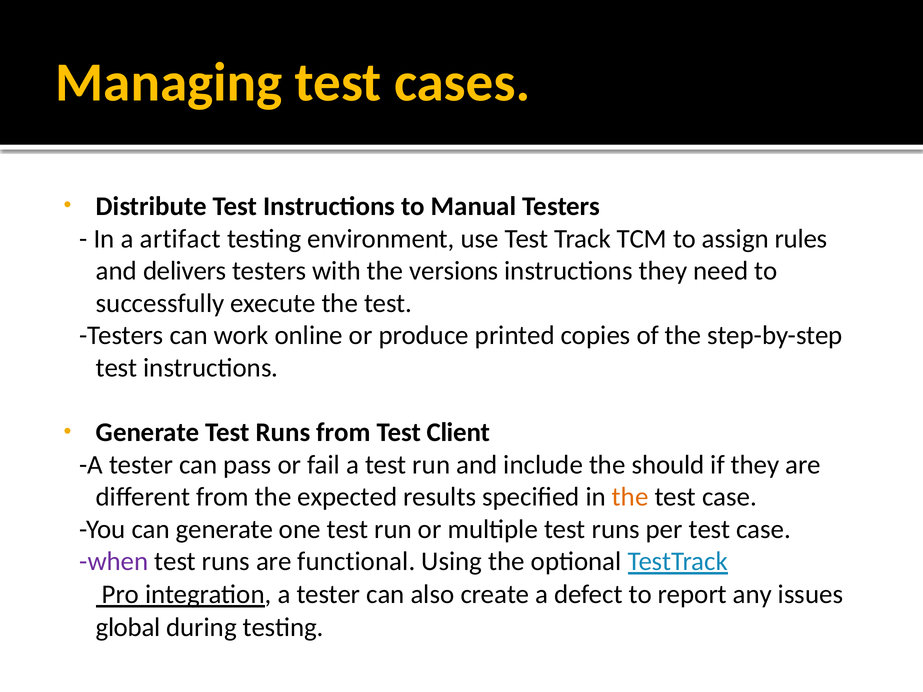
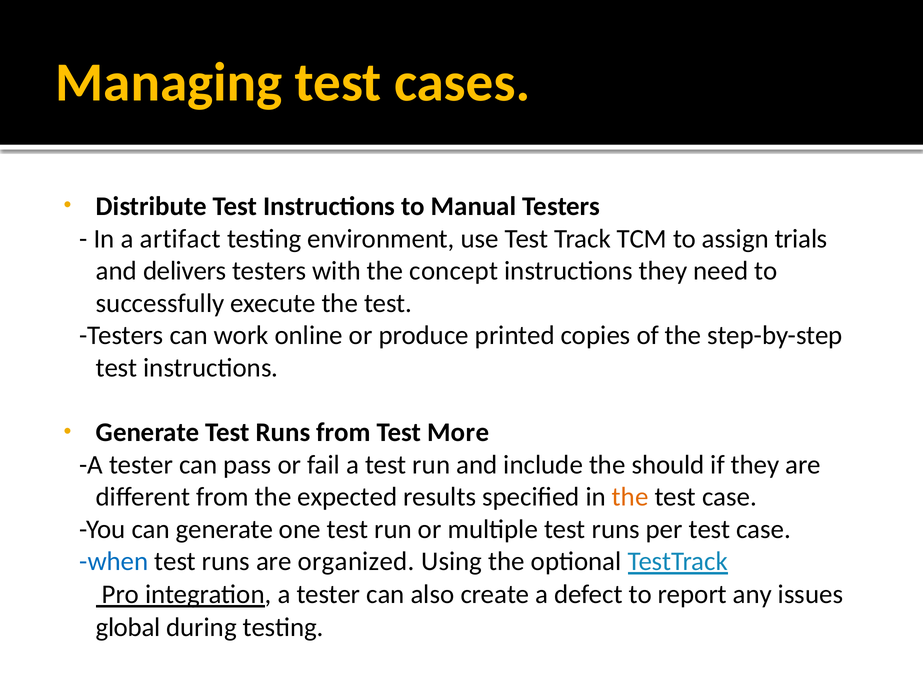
rules: rules -> trials (801, 239)
versions: versions -> concept (454, 271)
Client: Client -> More (458, 433)
when colour: purple -> blue (114, 562)
functional: functional -> organized (356, 562)
